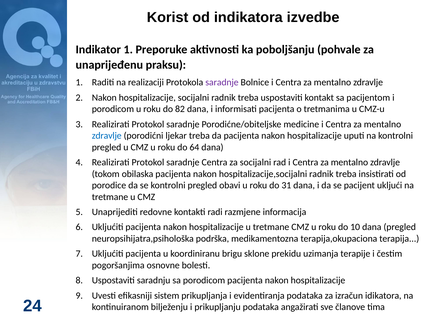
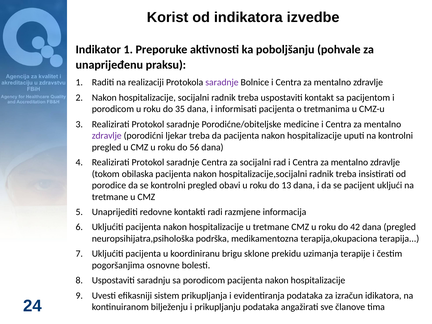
82: 82 -> 35 (180, 109)
zdravlje colour: blue -> purple (107, 136)
64: 64 -> 56 (194, 147)
31: 31 -> 13 (286, 185)
10: 10 -> 42 (355, 227)
